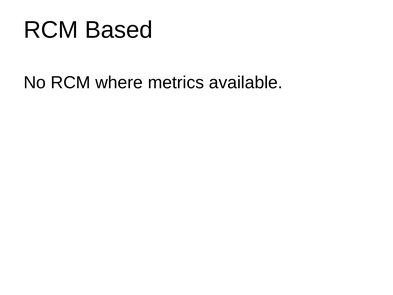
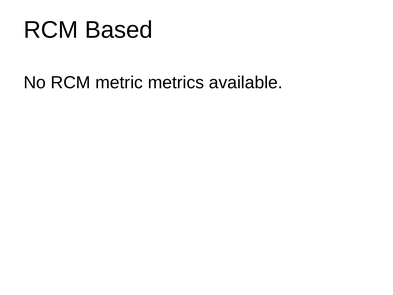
where: where -> metric (119, 82)
